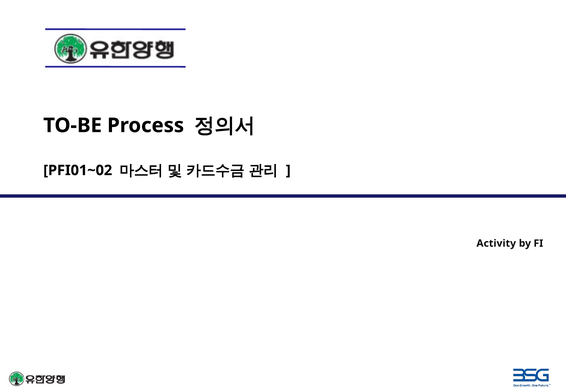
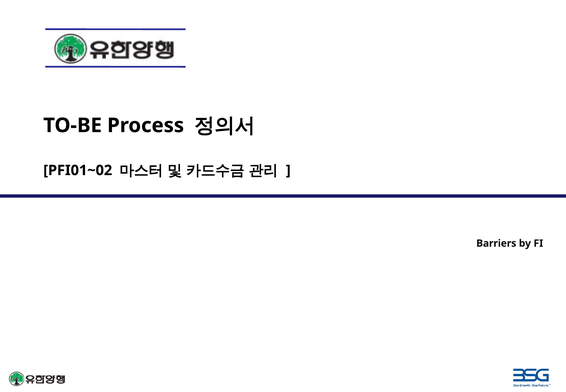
Activity: Activity -> Barriers (496, 243)
